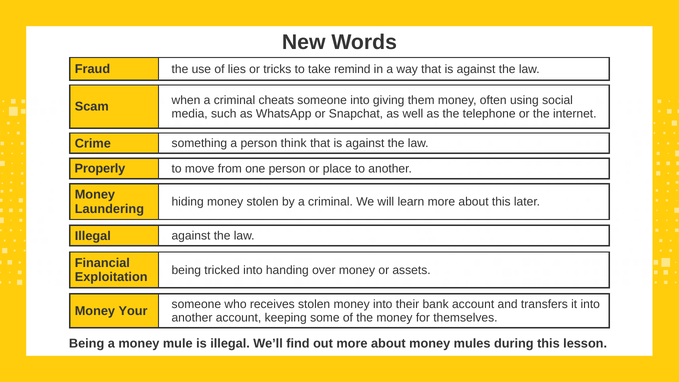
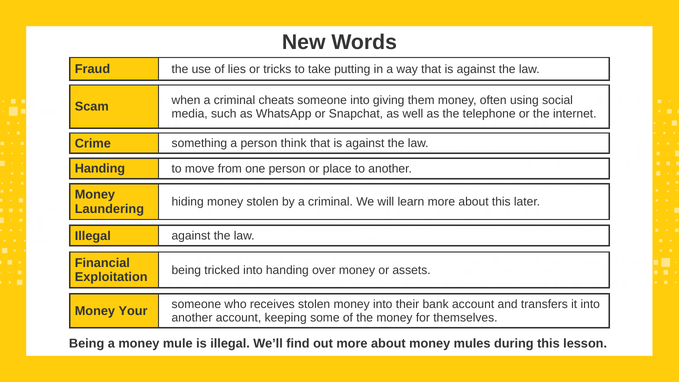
remind: remind -> putting (352, 69)
Properly: Properly -> Handing (100, 169)
